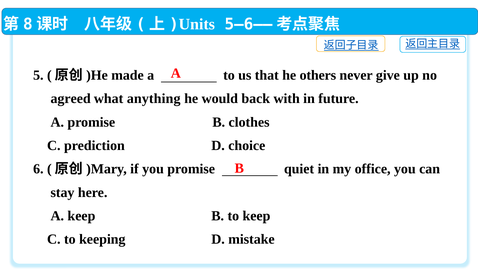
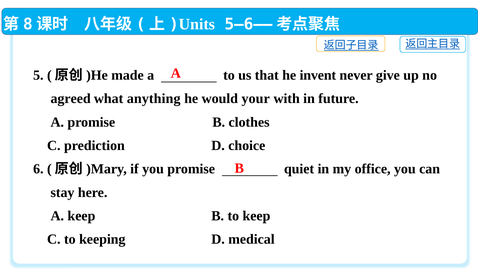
others: others -> invent (318, 75)
back: back -> your (256, 99)
mistake: mistake -> medical (251, 239)
